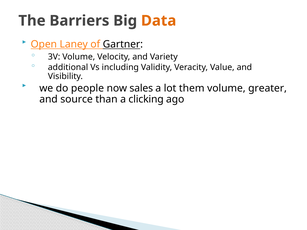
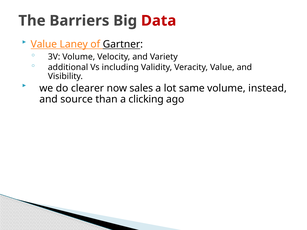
Data colour: orange -> red (159, 21)
Open: Open -> Value (44, 44)
people: people -> clearer (87, 88)
them: them -> same (192, 88)
greater: greater -> instead (268, 88)
